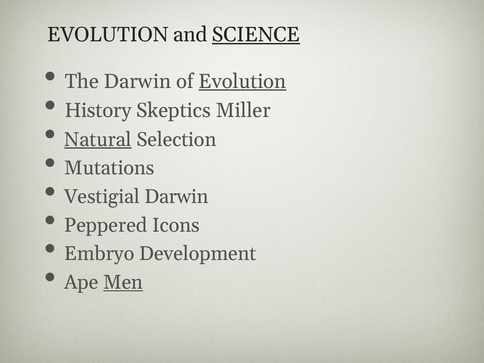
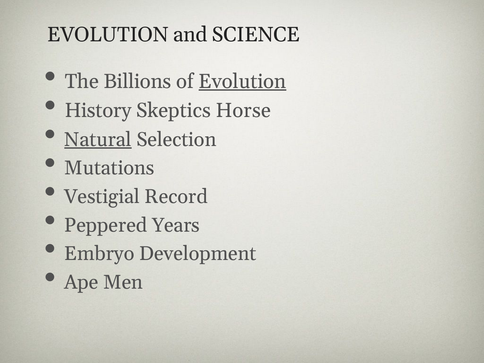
SCIENCE underline: present -> none (256, 35)
The Darwin: Darwin -> Billions (138, 81)
Miller: Miller -> Horse (243, 111)
Vestigial Darwin: Darwin -> Record (176, 197)
Icons: Icons -> Years (176, 225)
Men underline: present -> none (123, 282)
